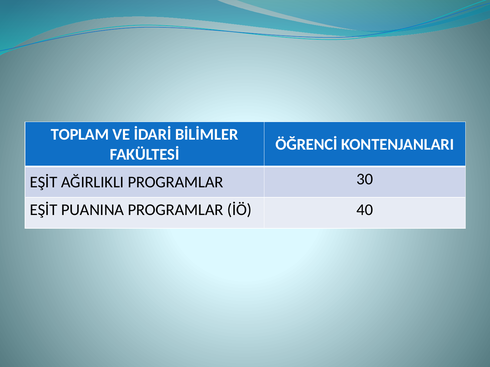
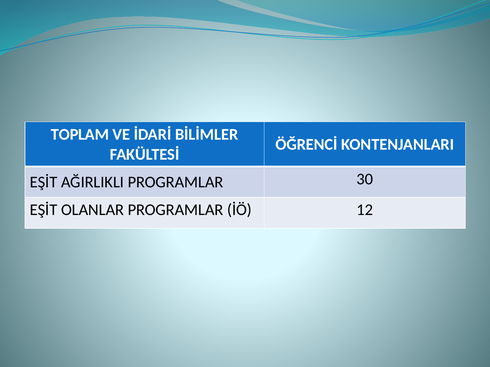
PUANINA: PUANINA -> OLANLAR (93, 210)
40: 40 -> 12 (365, 210)
